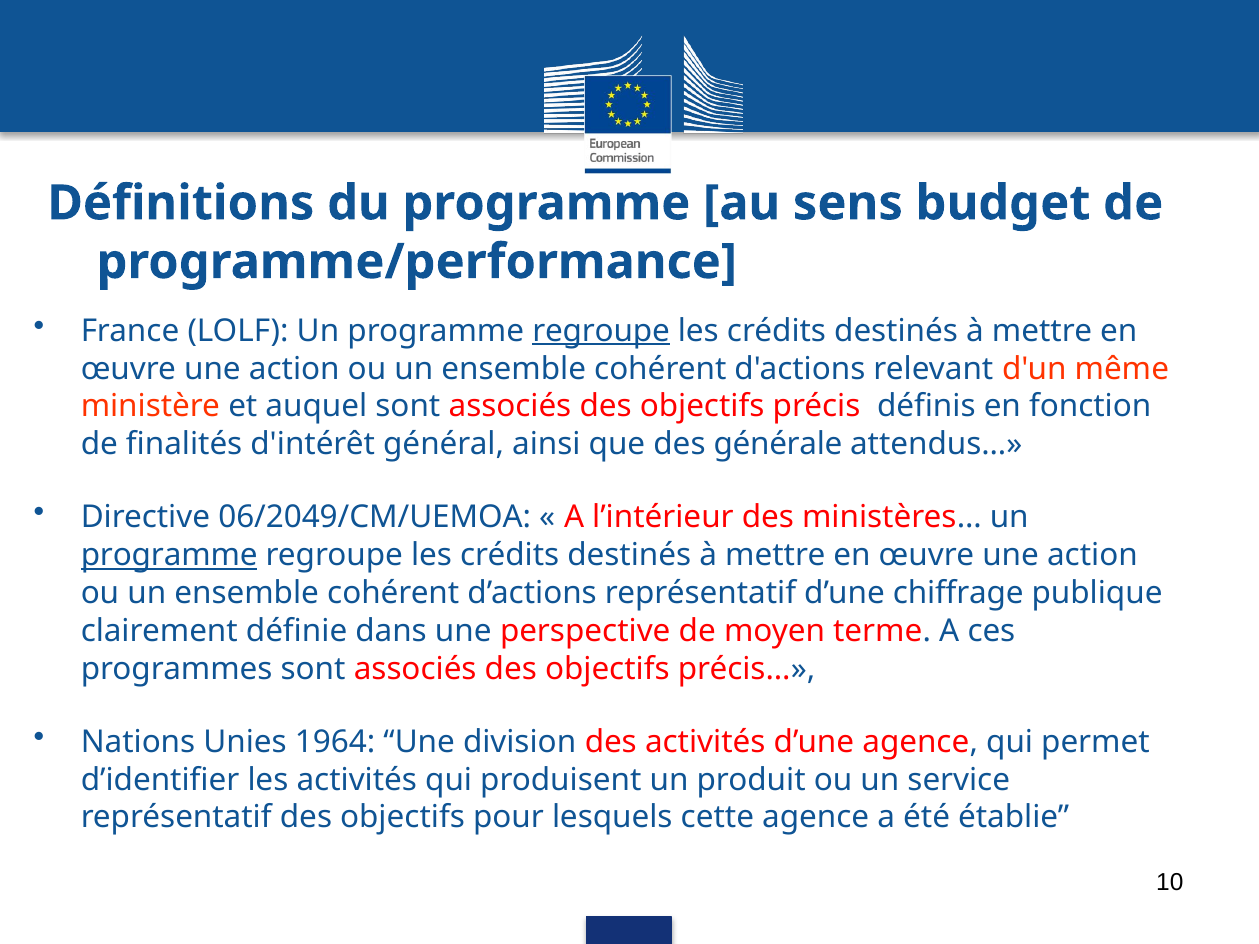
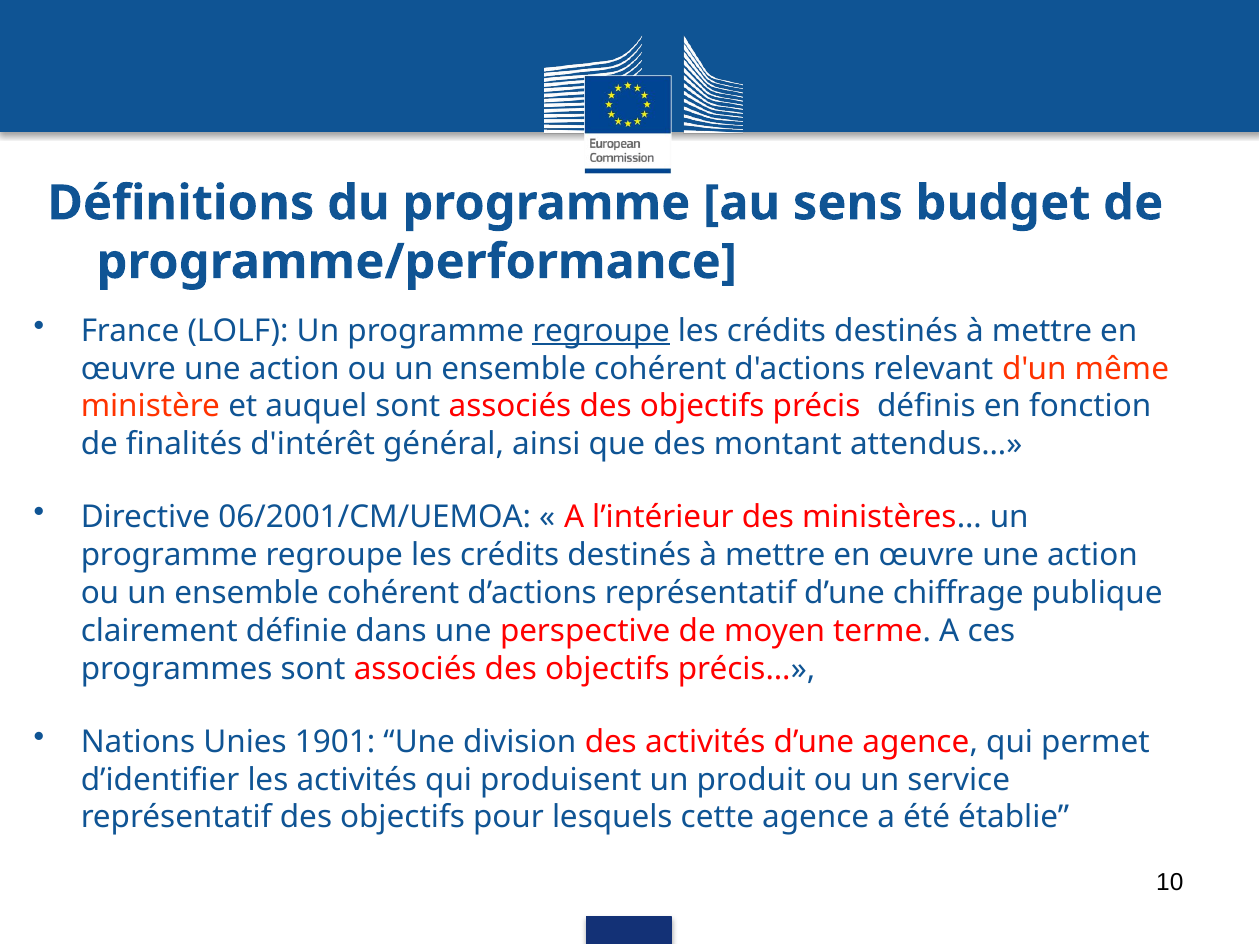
générale: générale -> montant (778, 444)
06/2049/CM/UEMOA: 06/2049/CM/UEMOA -> 06/2001/CM/UEMOA (375, 518)
programme underline: present -> none (169, 556)
1964: 1964 -> 1901 (335, 742)
